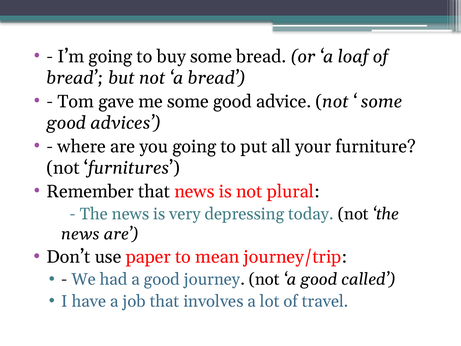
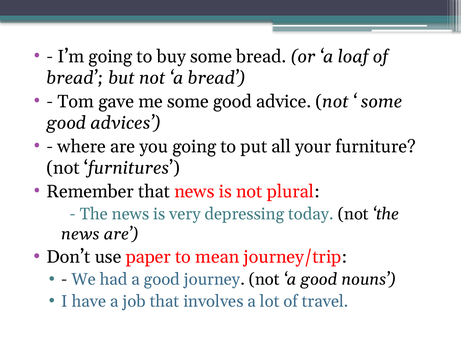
called: called -> nouns (369, 279)
